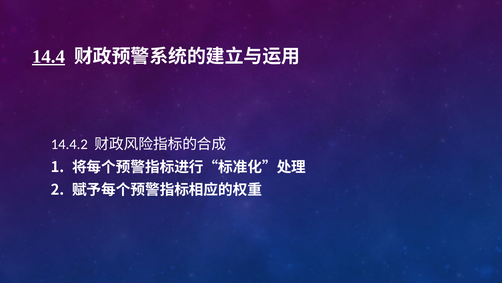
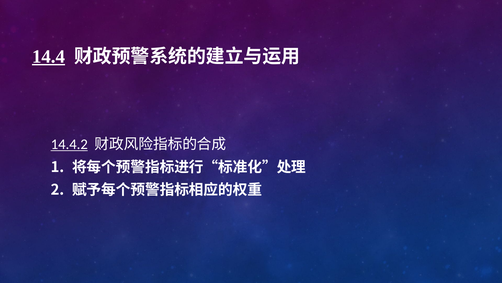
14.4.2 underline: none -> present (69, 144)
